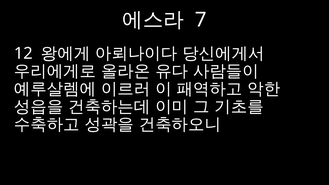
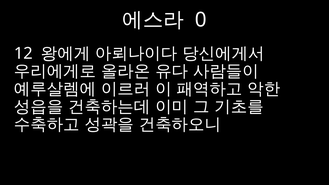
7: 7 -> 0 (201, 20)
